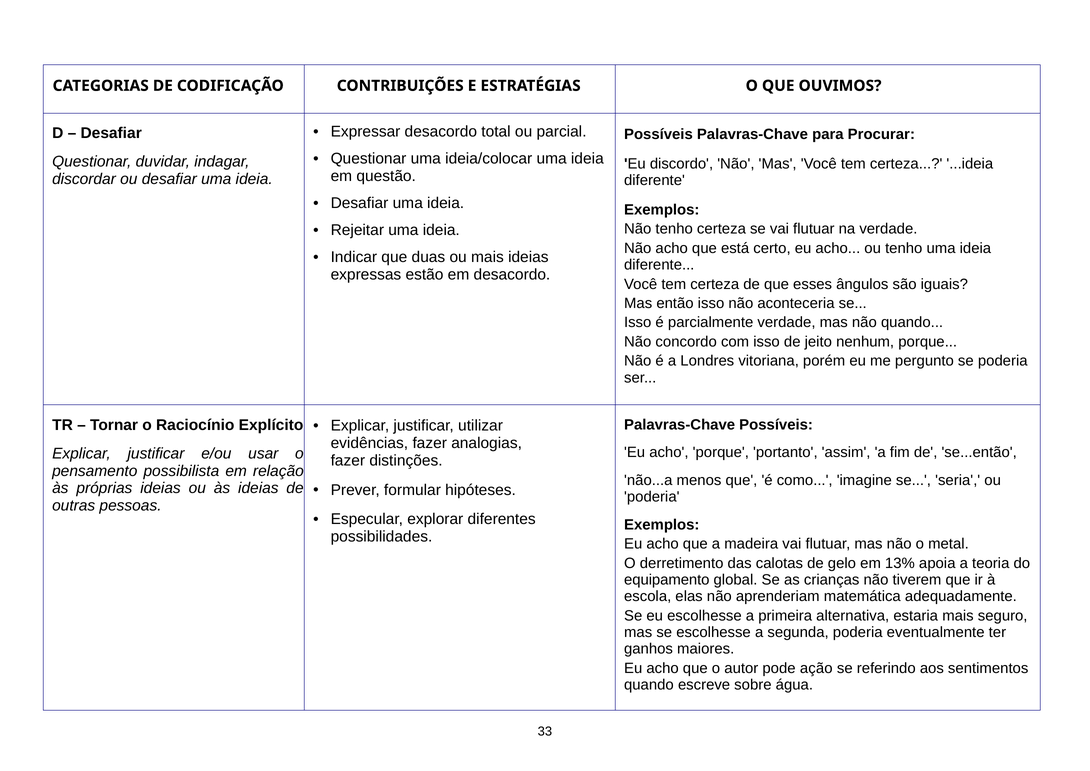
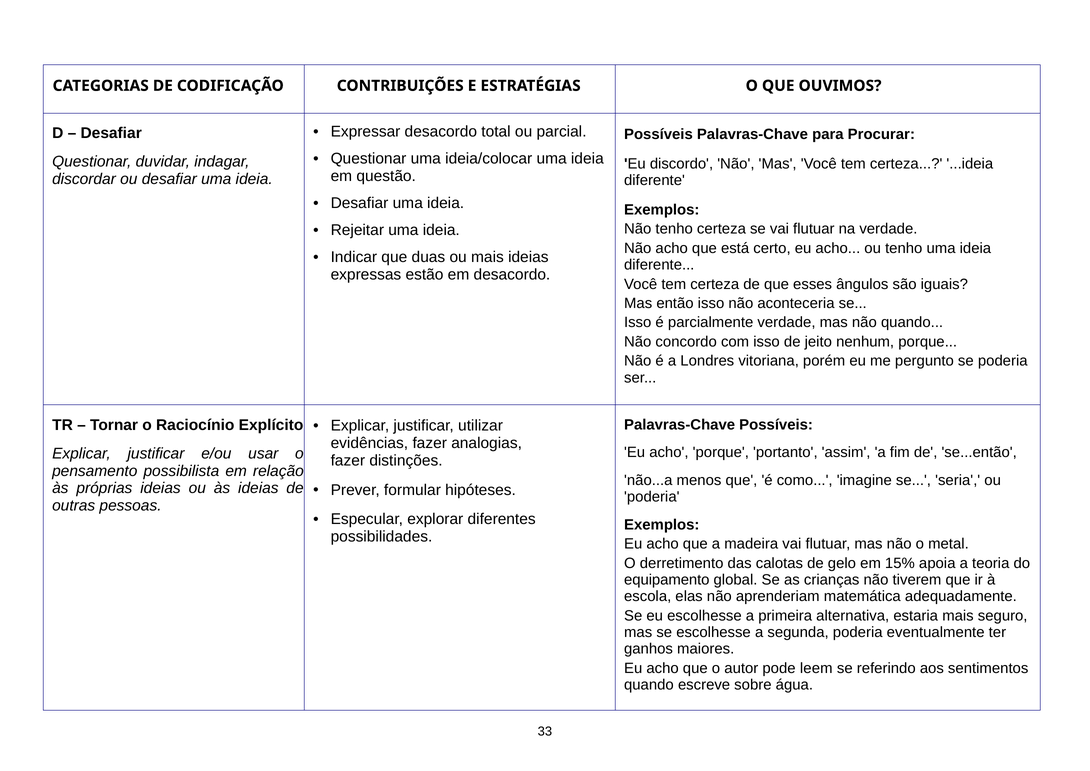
13%: 13% -> 15% (900, 563)
ação: ação -> leem (816, 668)
